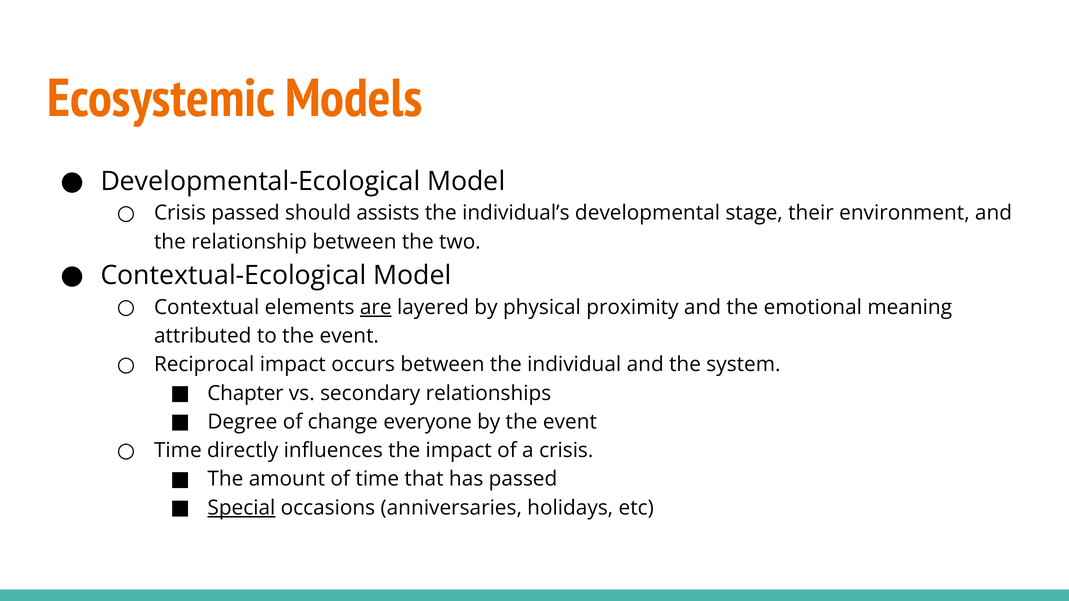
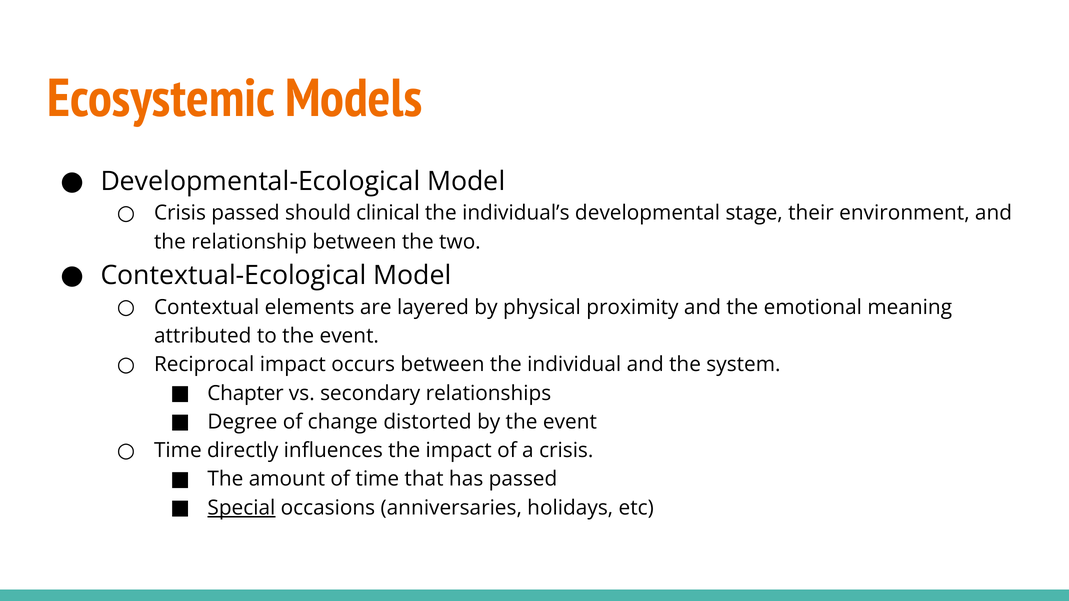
assists: assists -> clinical (388, 213)
are underline: present -> none (376, 307)
everyone: everyone -> distorted (428, 422)
